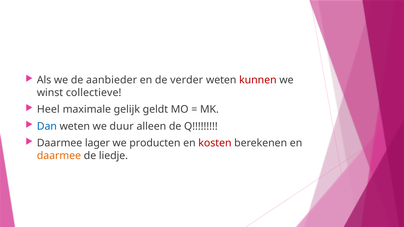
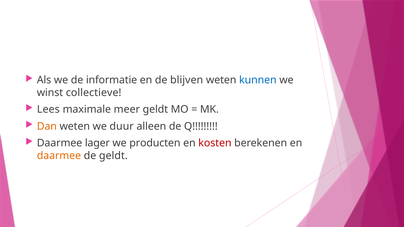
aanbieder: aanbieder -> informatie (112, 80)
verder: verder -> blijven (187, 80)
kunnen colour: red -> blue (258, 80)
Heel: Heel -> Lees (48, 110)
gelijk: gelijk -> meer (127, 110)
Dan colour: blue -> orange (47, 126)
de liedje: liedje -> geldt (113, 156)
